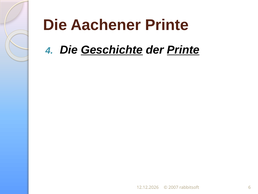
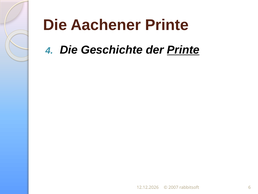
Geschichte underline: present -> none (112, 50)
